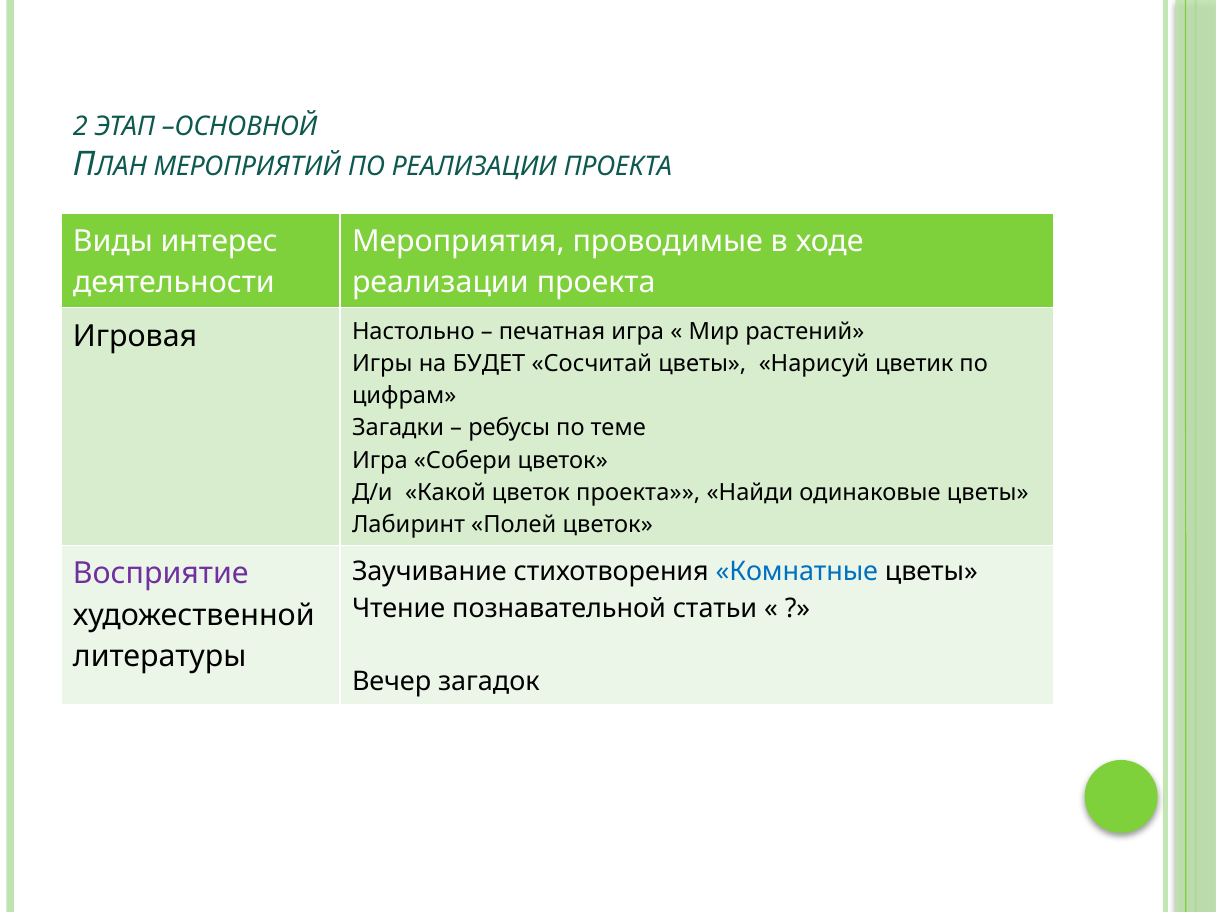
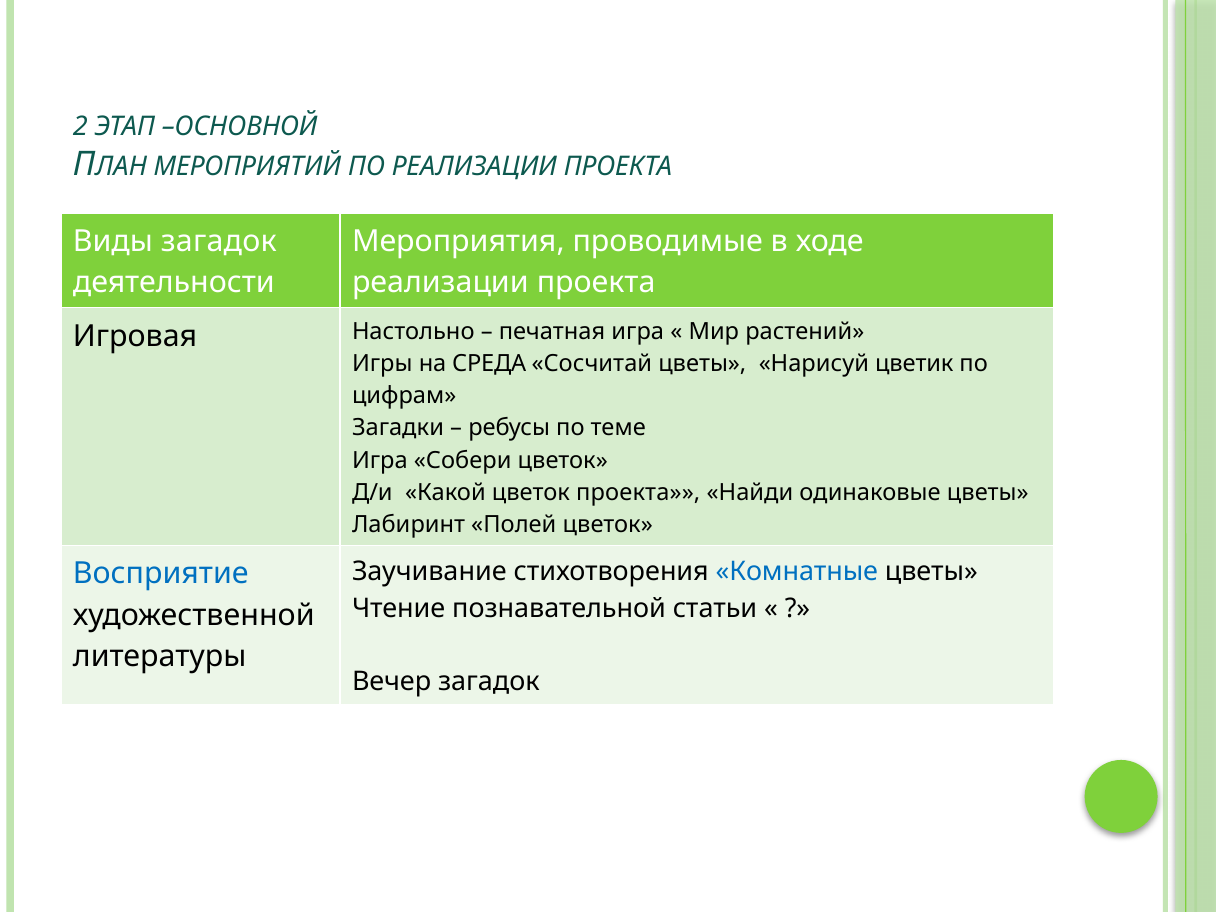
Виды интерес: интерес -> загадок (219, 241)
БУДЕТ: БУДЕТ -> СРЕДА (489, 364)
Восприятие colour: purple -> blue (161, 574)
